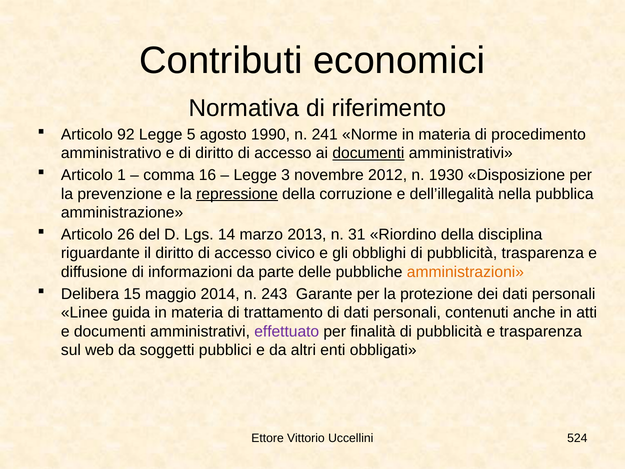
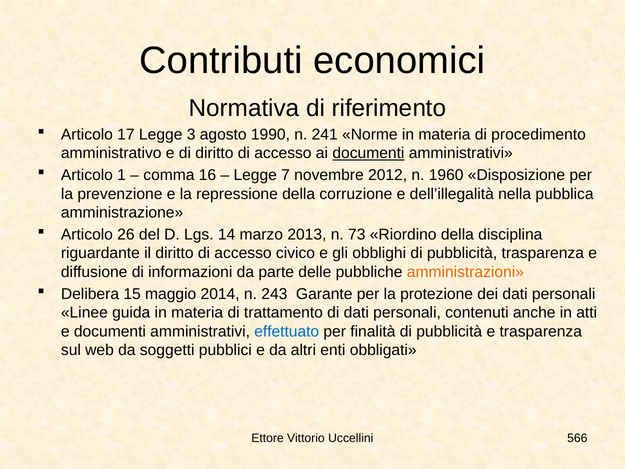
92: 92 -> 17 (126, 134)
5: 5 -> 3 (191, 134)
3: 3 -> 7 (286, 175)
1930: 1930 -> 1960 (446, 175)
repressione underline: present -> none (237, 194)
31: 31 -> 73 (357, 234)
effettuato colour: purple -> blue (287, 331)
524: 524 -> 566 (577, 438)
